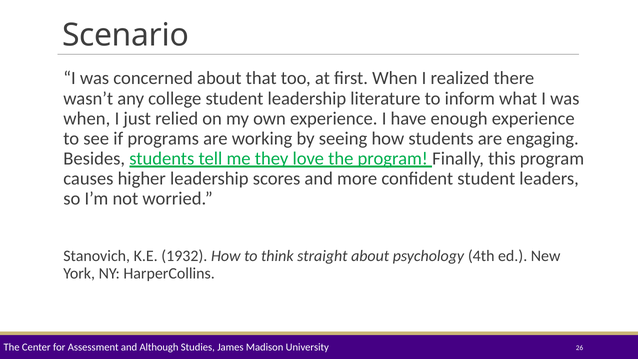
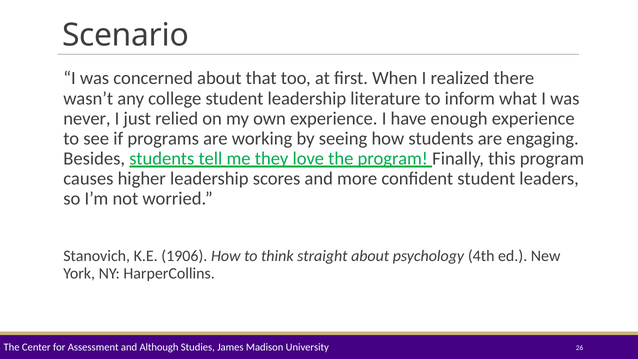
when: when -> never (87, 118)
1932: 1932 -> 1906 (184, 256)
